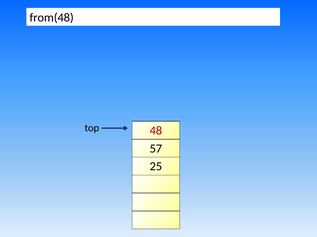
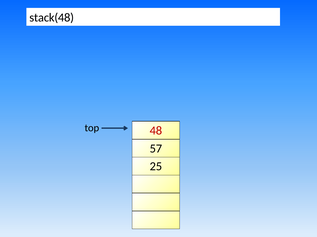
from(48: from(48 -> stack(48 (52, 18)
